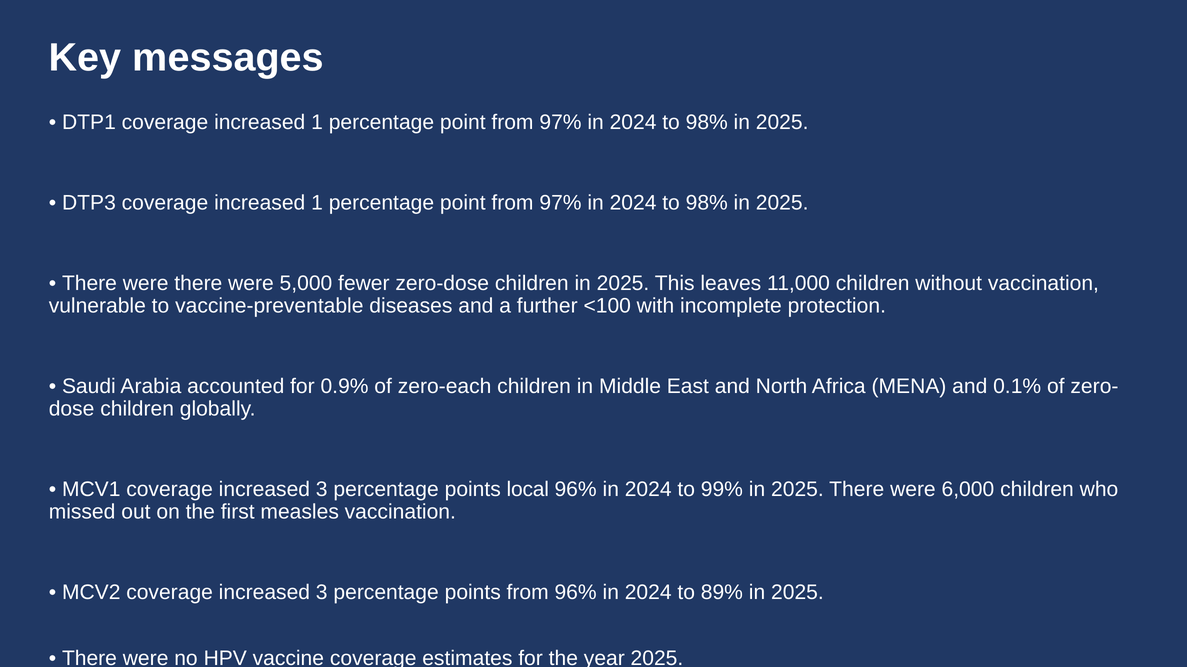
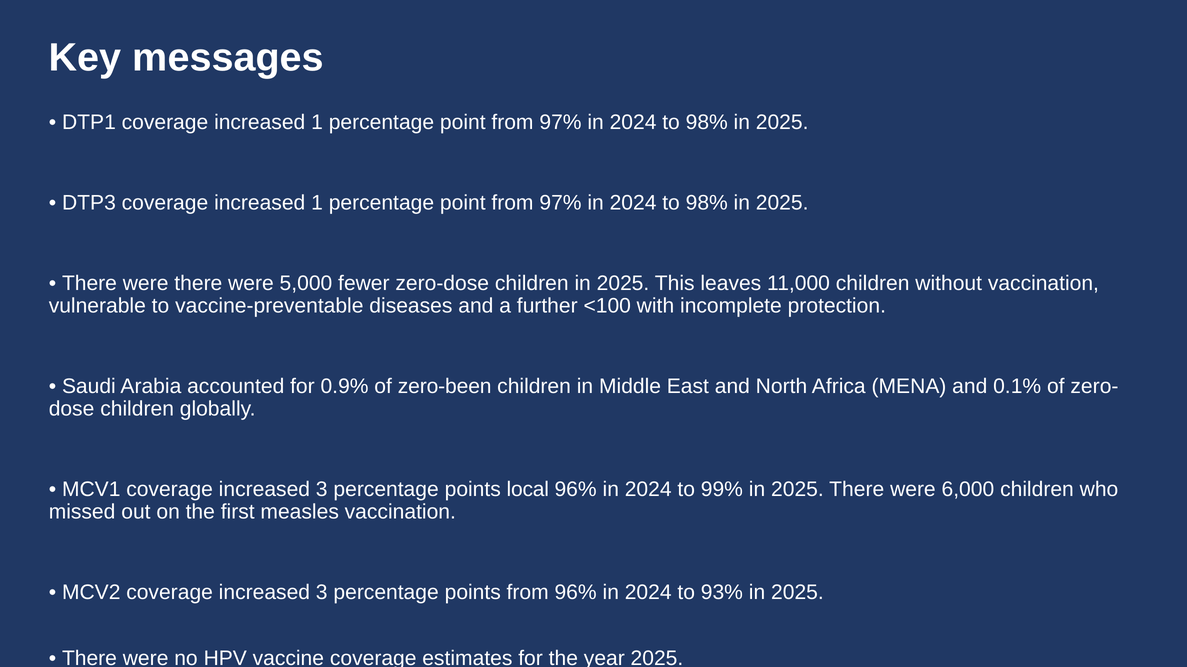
zero-each: zero-each -> zero-been (445, 387)
89%: 89% -> 93% (722, 593)
